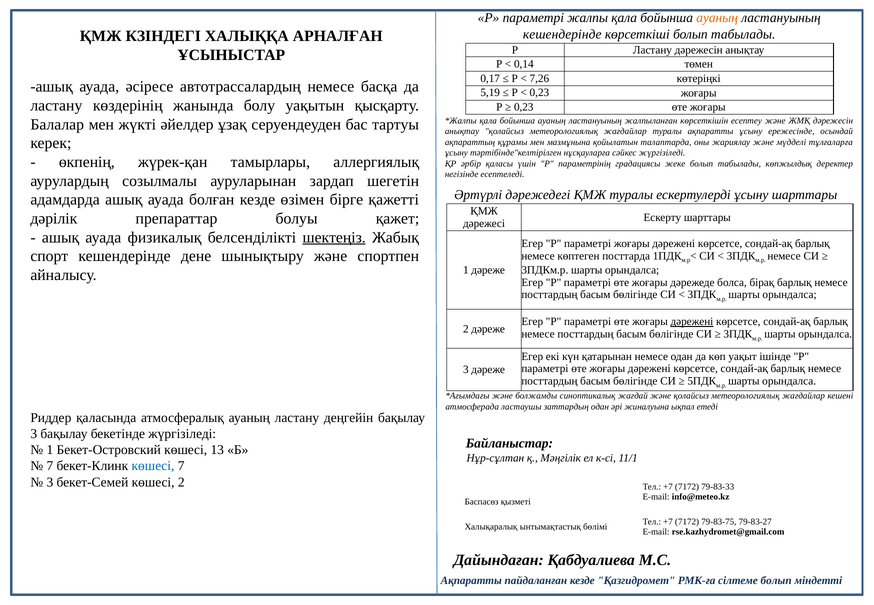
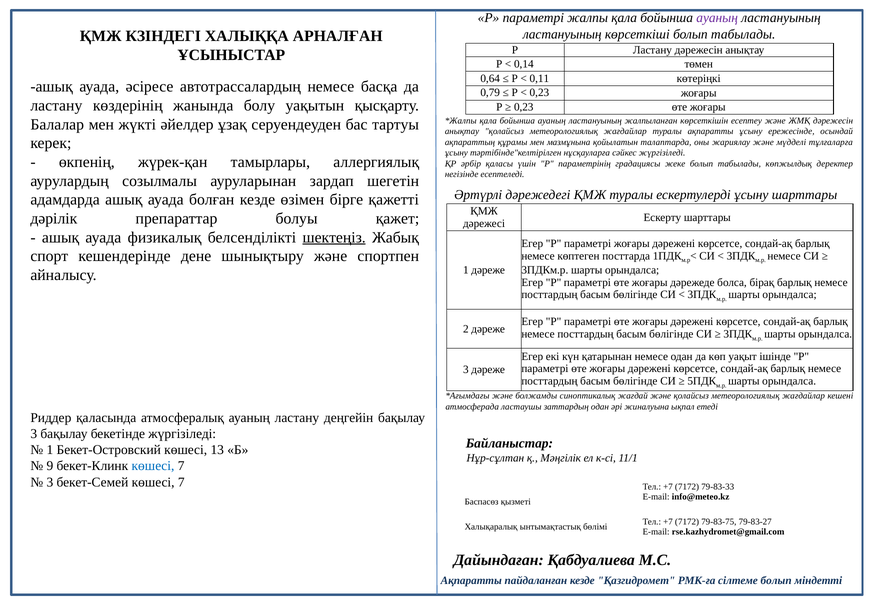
ауаның colour: orange -> purple (717, 18)
кешендерінде: кешендерінде -> ластануының (562, 34)
0,17: 0,17 -> 0,64 (490, 78)
7,26: 7,26 -> 0,11 (539, 78)
5,19: 5,19 -> 0,79 (490, 93)
дәрежені underline: present -> none (692, 322)
7: 7 -> 9 (50, 466)
бекет-Семей көшесі 2: 2 -> 7 (181, 482)
